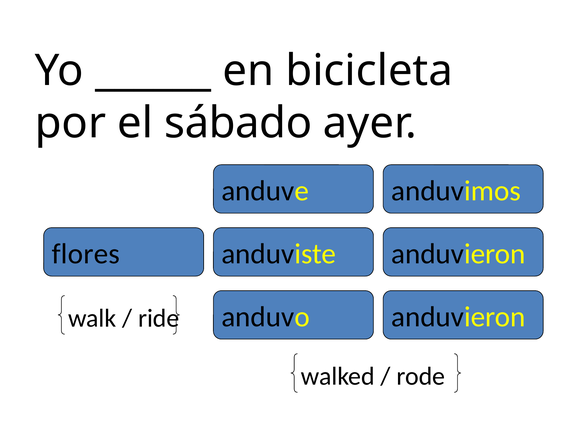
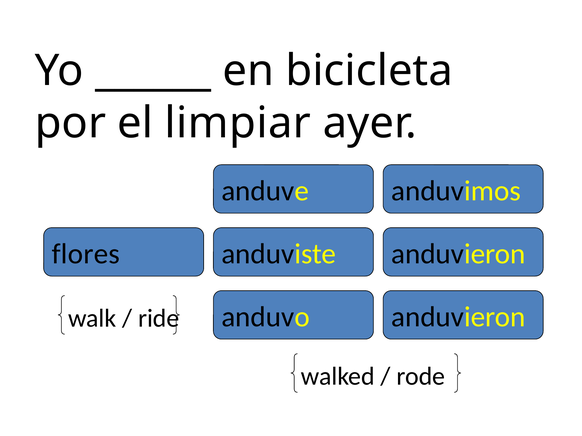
sábado: sábado -> limpiar (238, 123)
